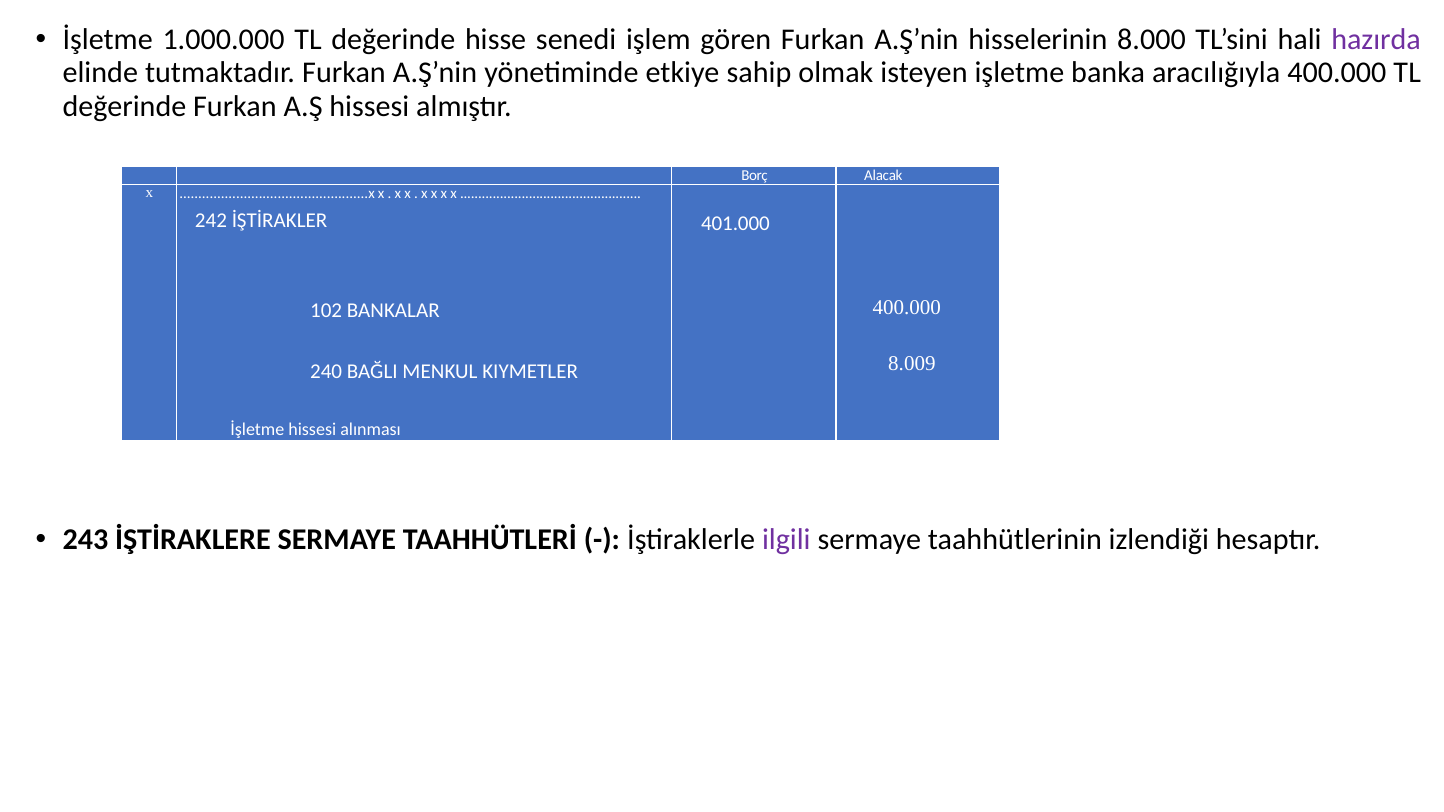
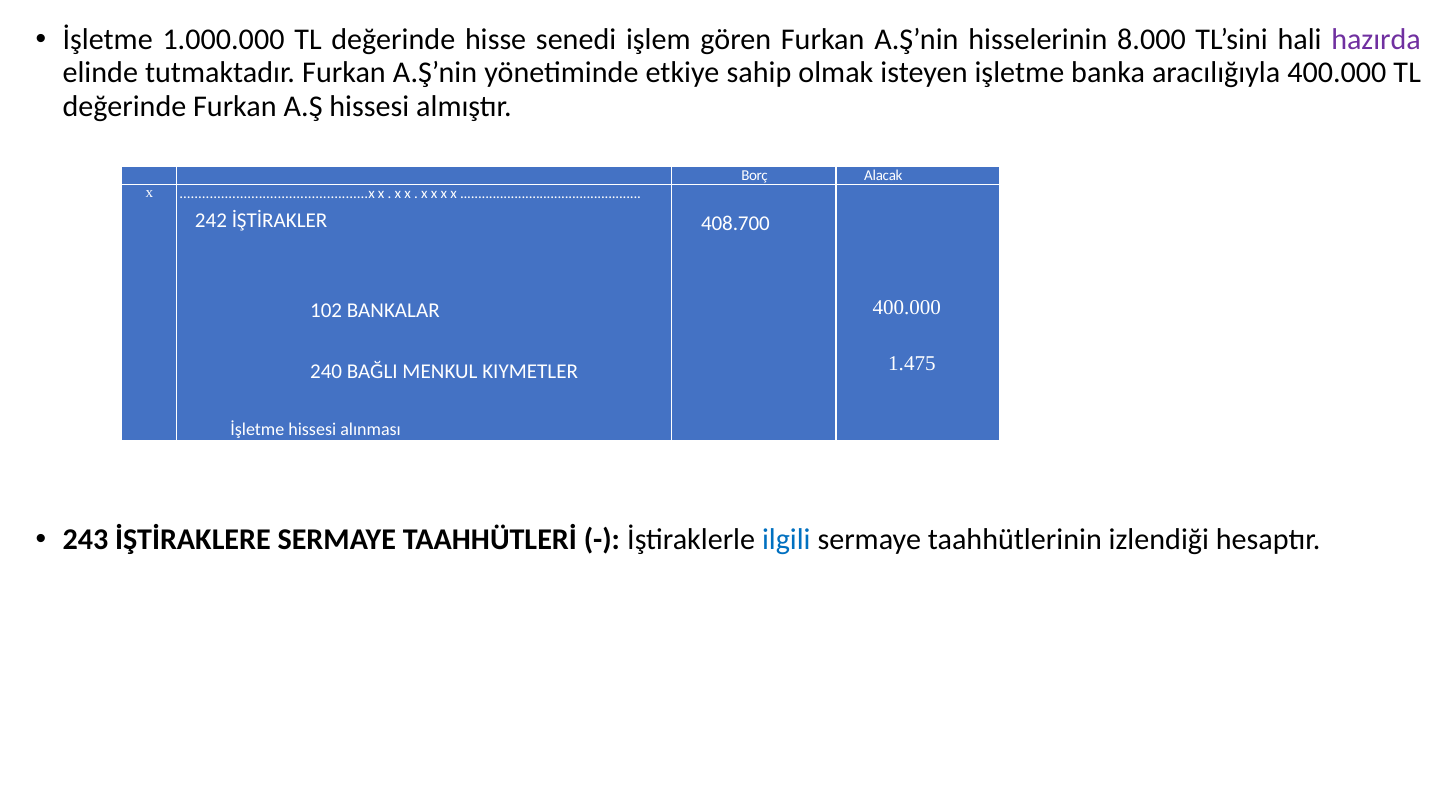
401.000: 401.000 -> 408.700 (735, 223)
8.009: 8.009 -> 1.475 (912, 363)
ilgili colour: purple -> blue (786, 540)
